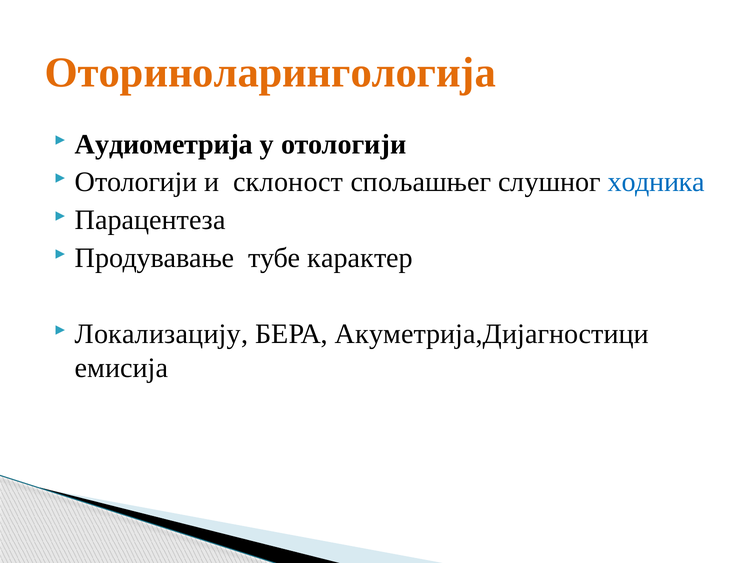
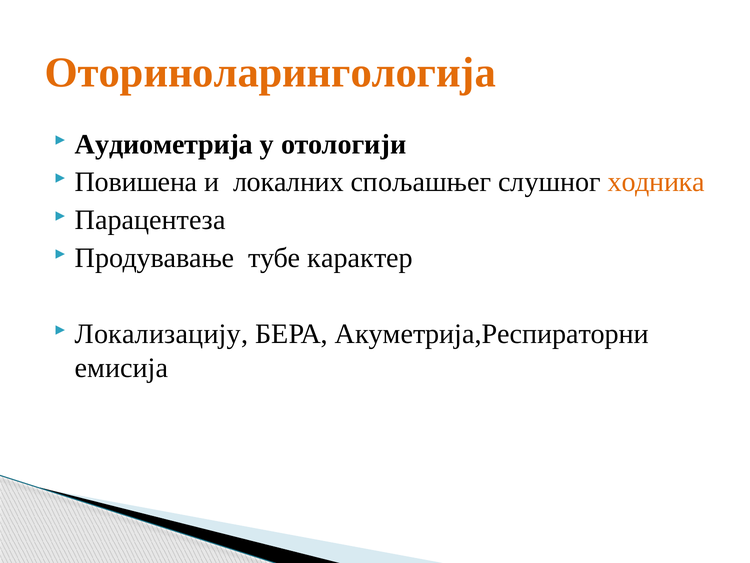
Отологији: Отологији -> Повишена (136, 182)
склоност: склоност -> локалних (288, 182)
ходника colour: blue -> orange (656, 182)
Акуметрија,Дијагностици: Акуметрија,Дијагностици -> Акуметрија,Респираторни (492, 334)
